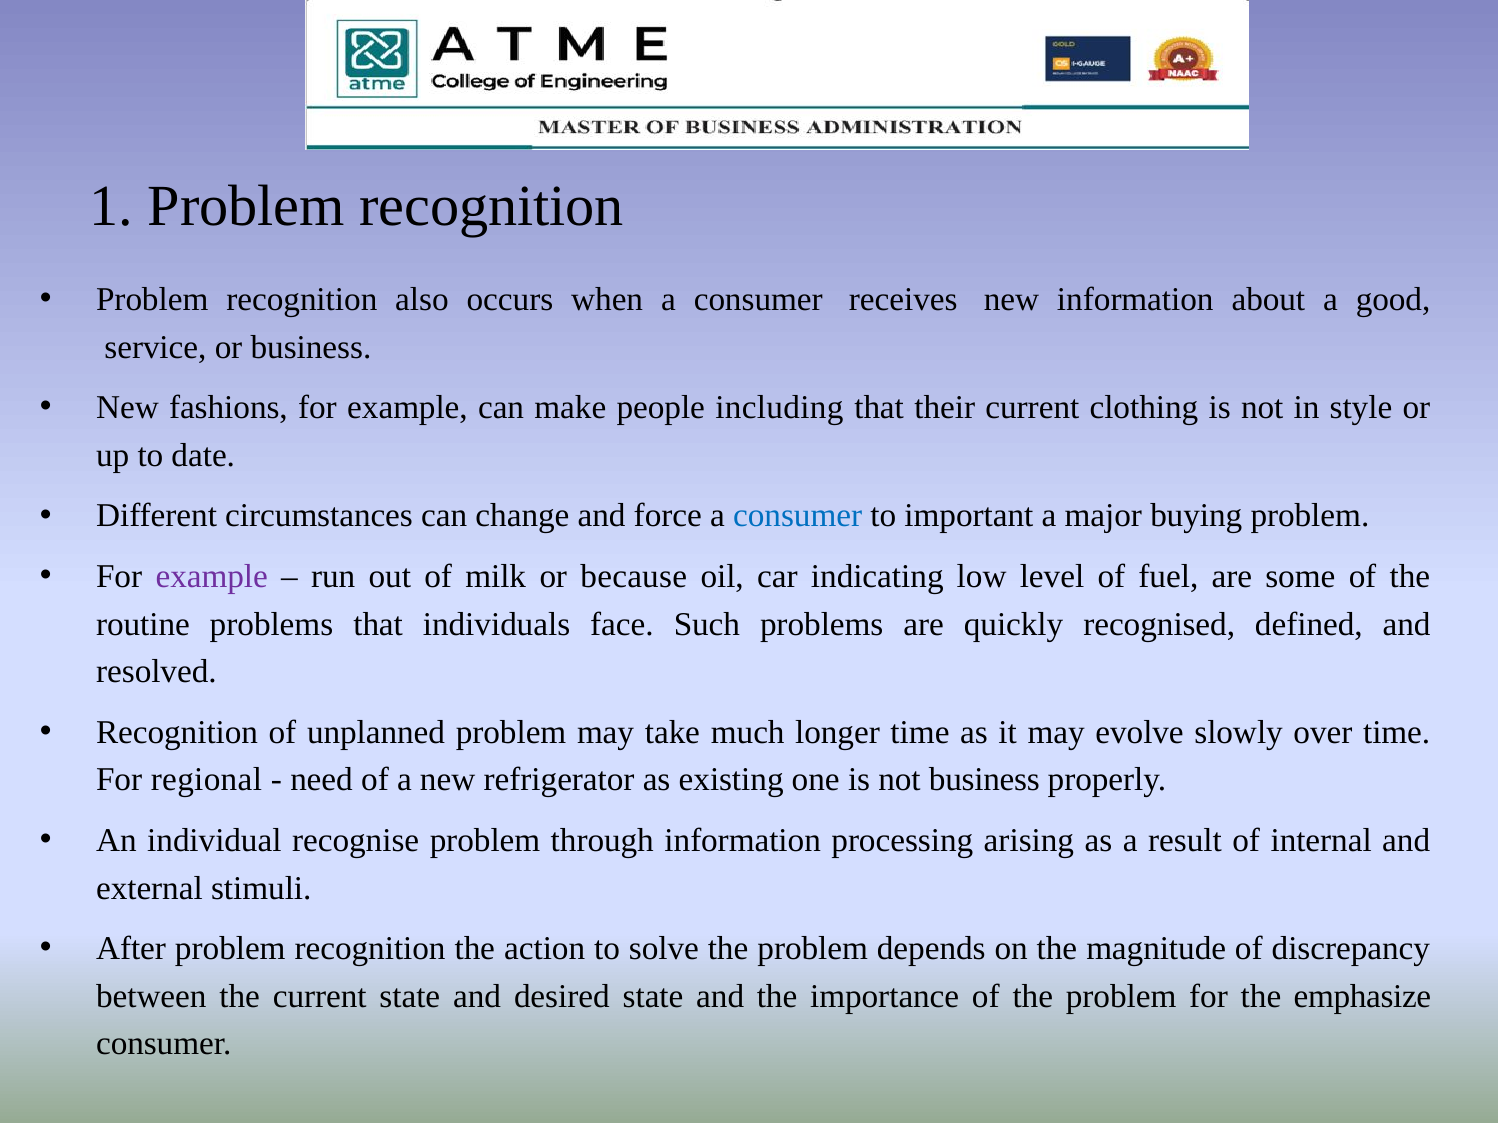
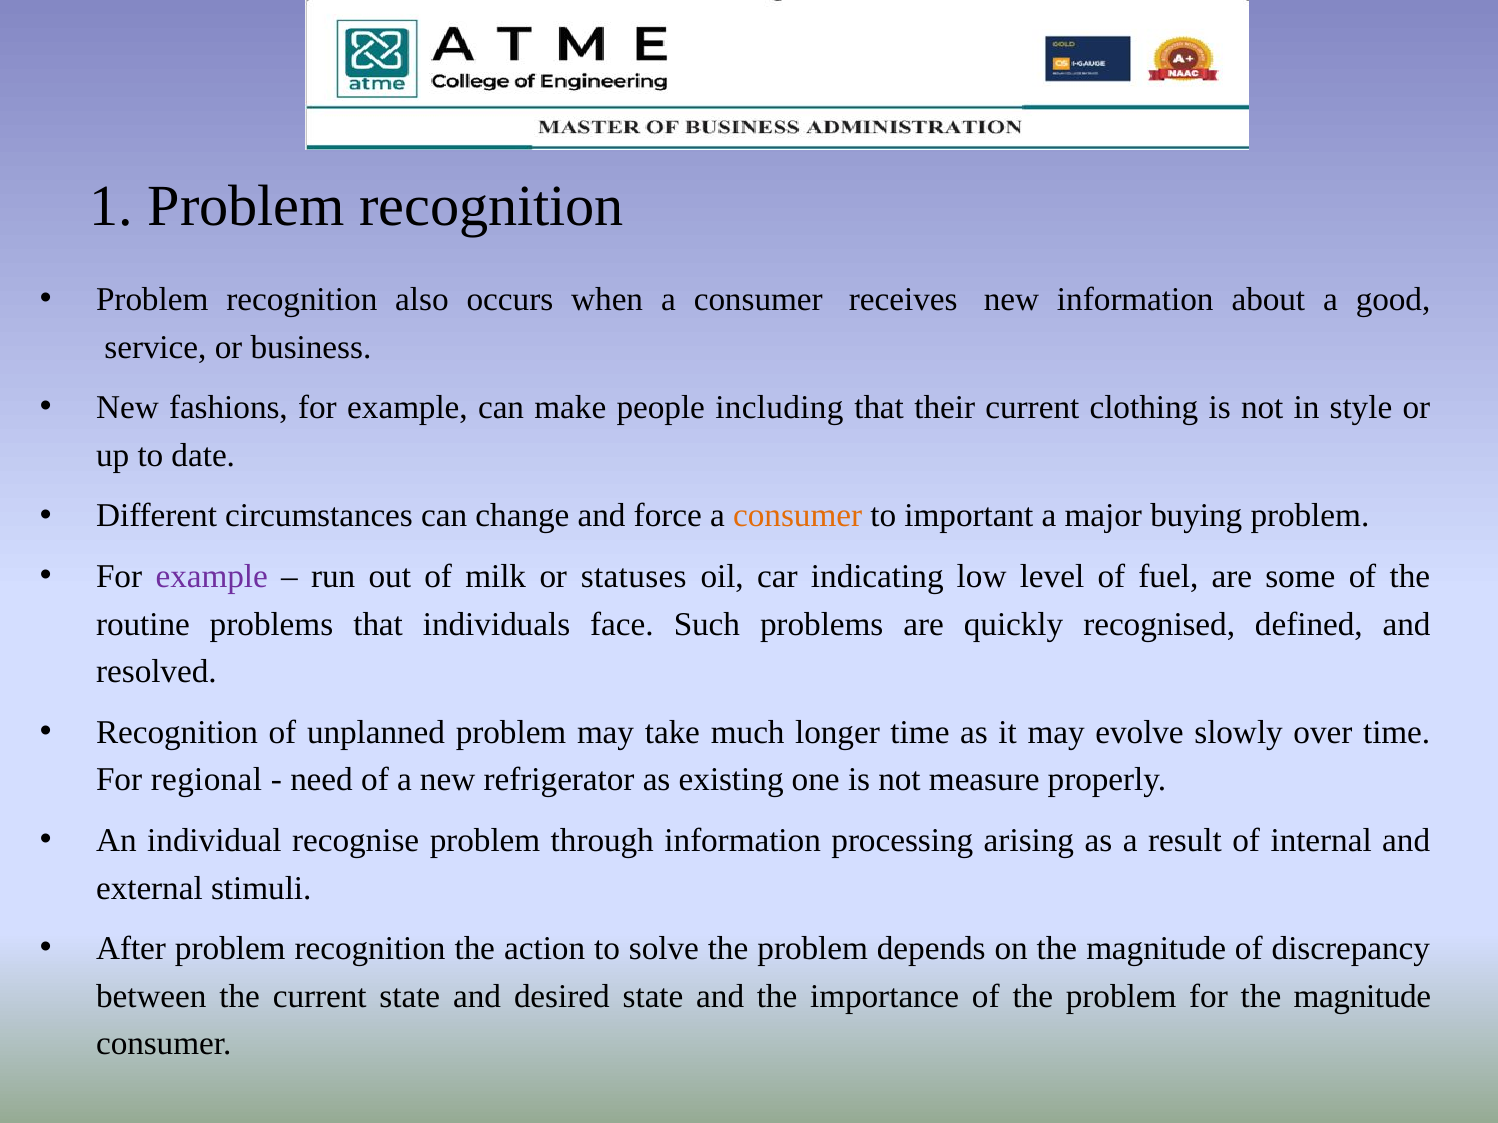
consumer colour: blue -> orange (798, 516)
because: because -> statuses (634, 576)
not business: business -> measure (984, 780)
for the emphasize: emphasize -> magnitude (1362, 997)
